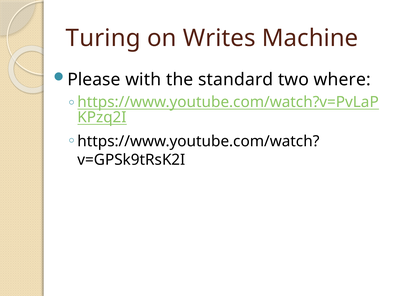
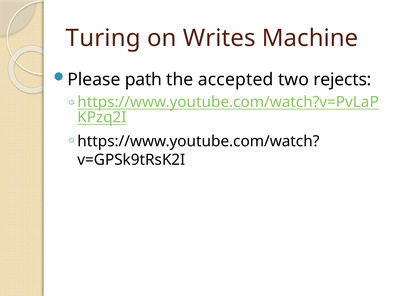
with: with -> path (143, 79)
standard: standard -> accepted (236, 79)
where: where -> rejects (342, 79)
